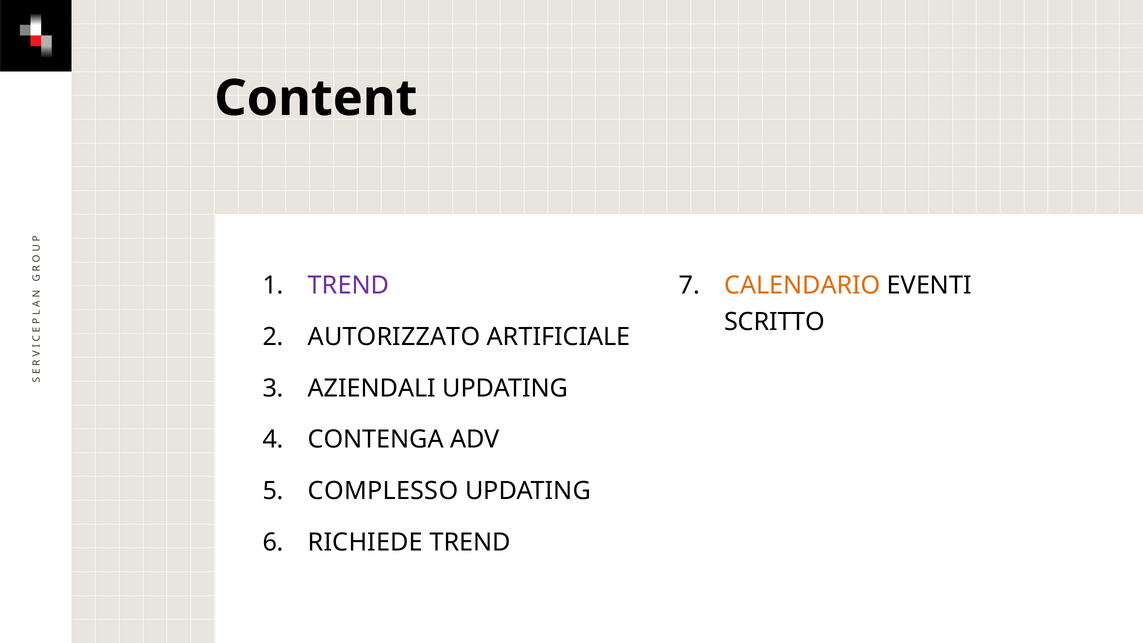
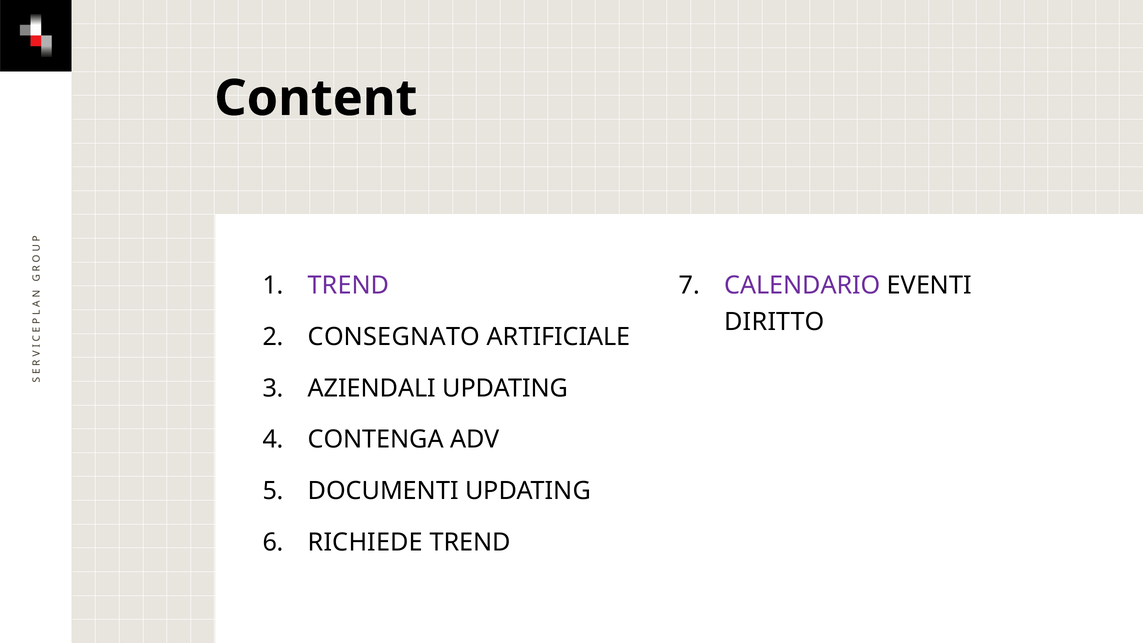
CALENDARIO colour: orange -> purple (802, 285)
SCRITTO: SCRITTO -> DIRITTO (774, 322)
AUTORIZZATO: AUTORIZZATO -> CONSEGNATO (394, 337)
COMPLESSO: COMPLESSO -> DOCUMENTI (383, 491)
